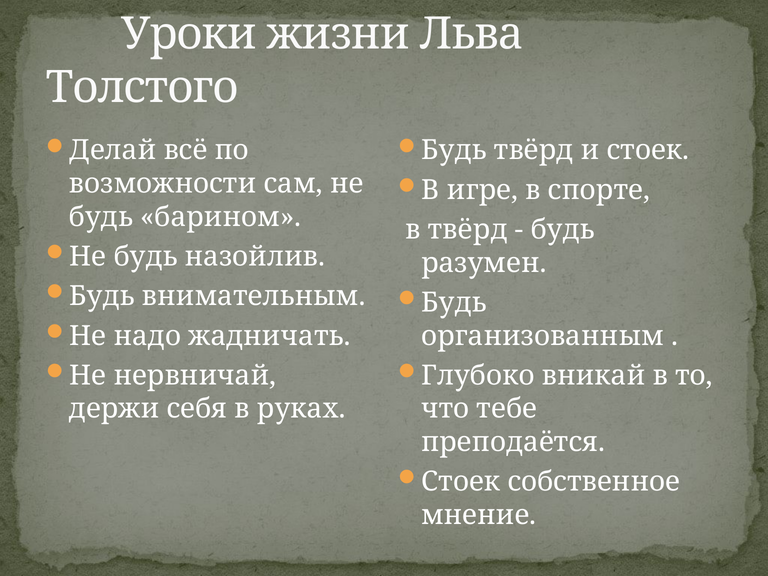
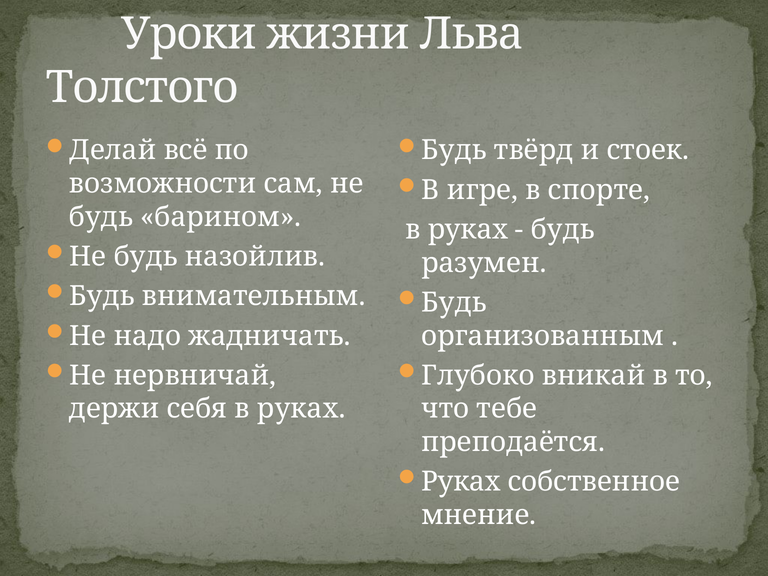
твёрд: твёрд -> руках (468, 230)
Стоек: Стоек -> Руках (461, 482)
